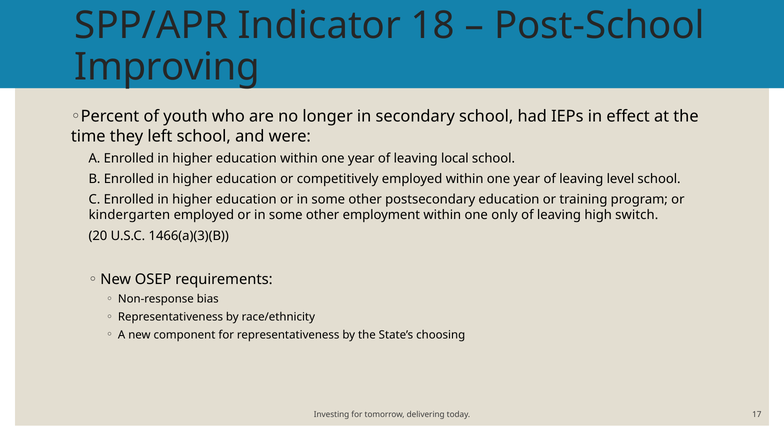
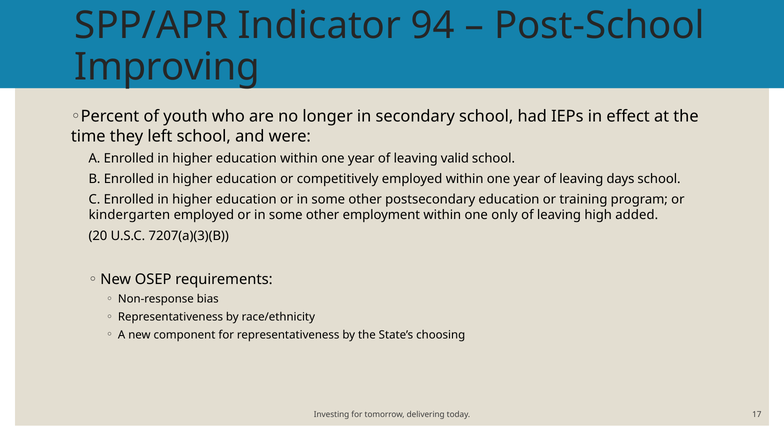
18: 18 -> 94 (433, 26)
local: local -> valid (455, 158)
level: level -> days (620, 179)
switch: switch -> added (637, 215)
1466(a)(3)(B: 1466(a)(3)(B -> 7207(a)(3)(B (189, 236)
